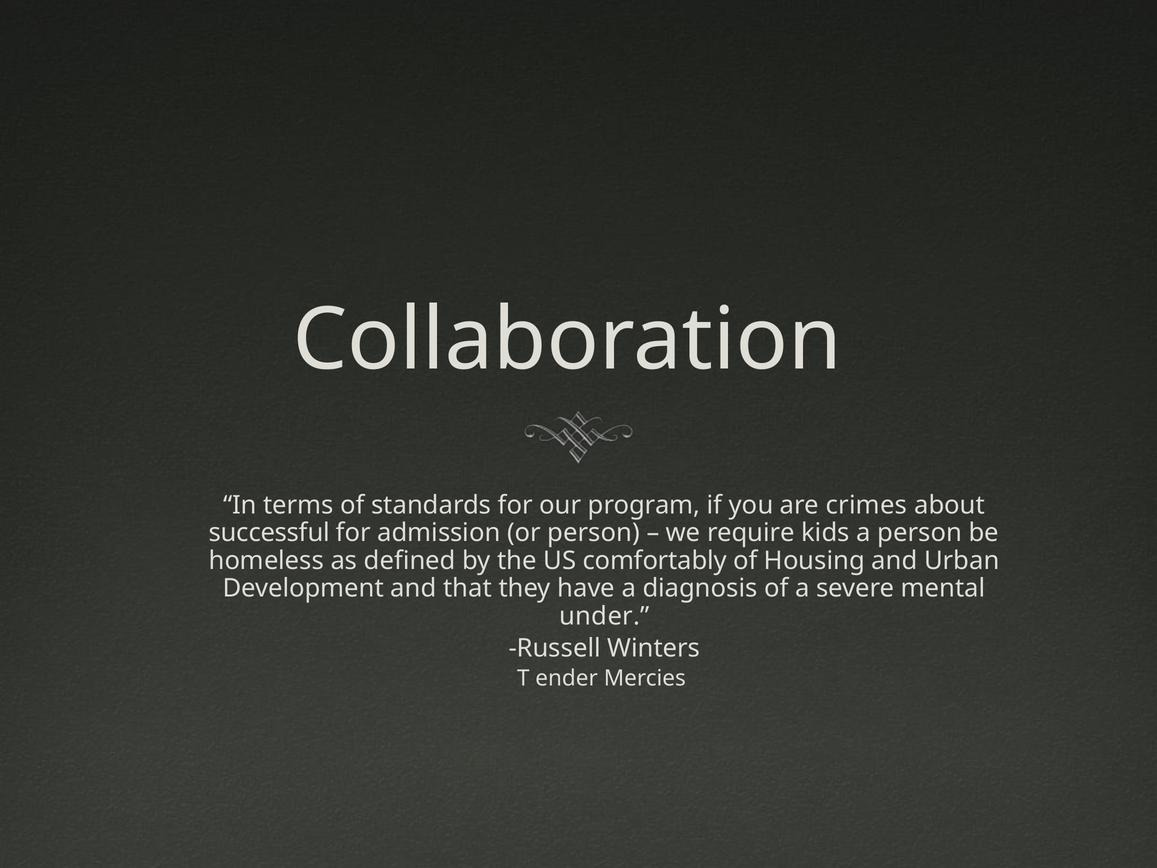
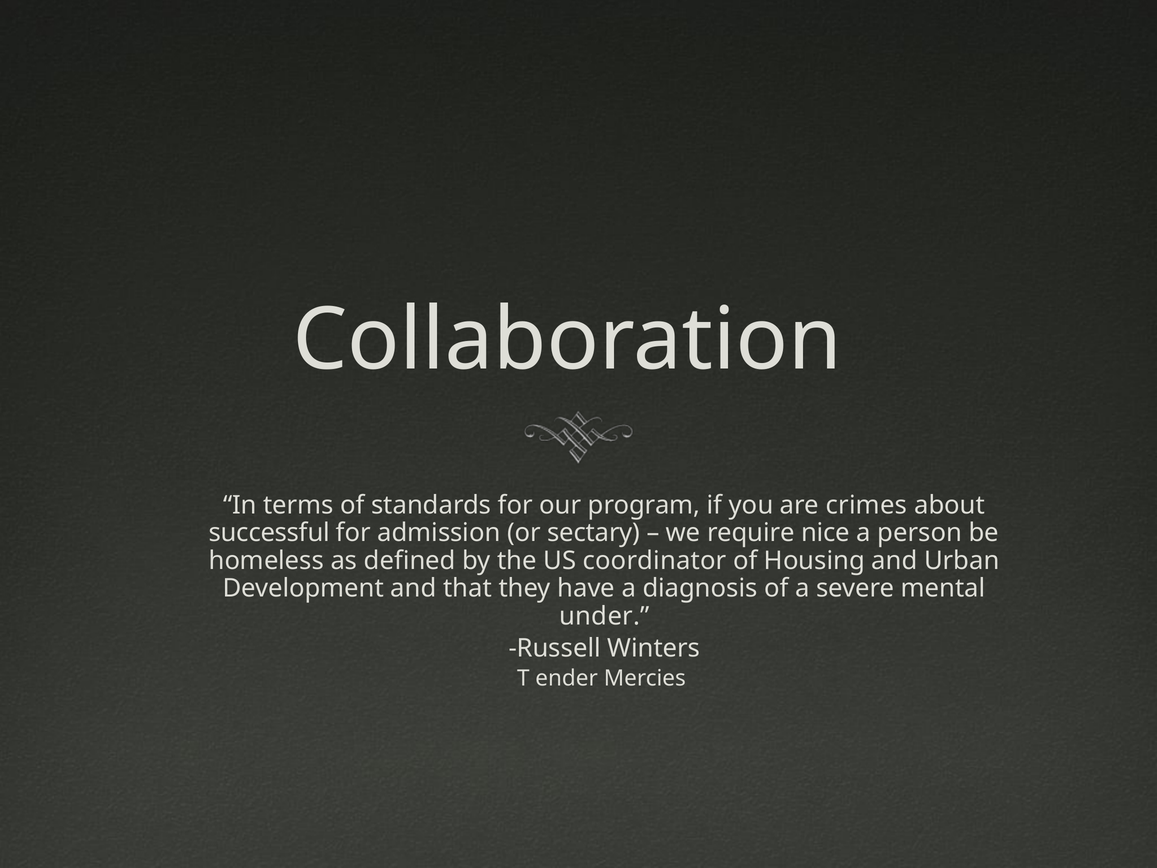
or person: person -> sectary (594, 533)
kids: kids -> nice (826, 533)
comfortably: comfortably -> coordinator (655, 561)
